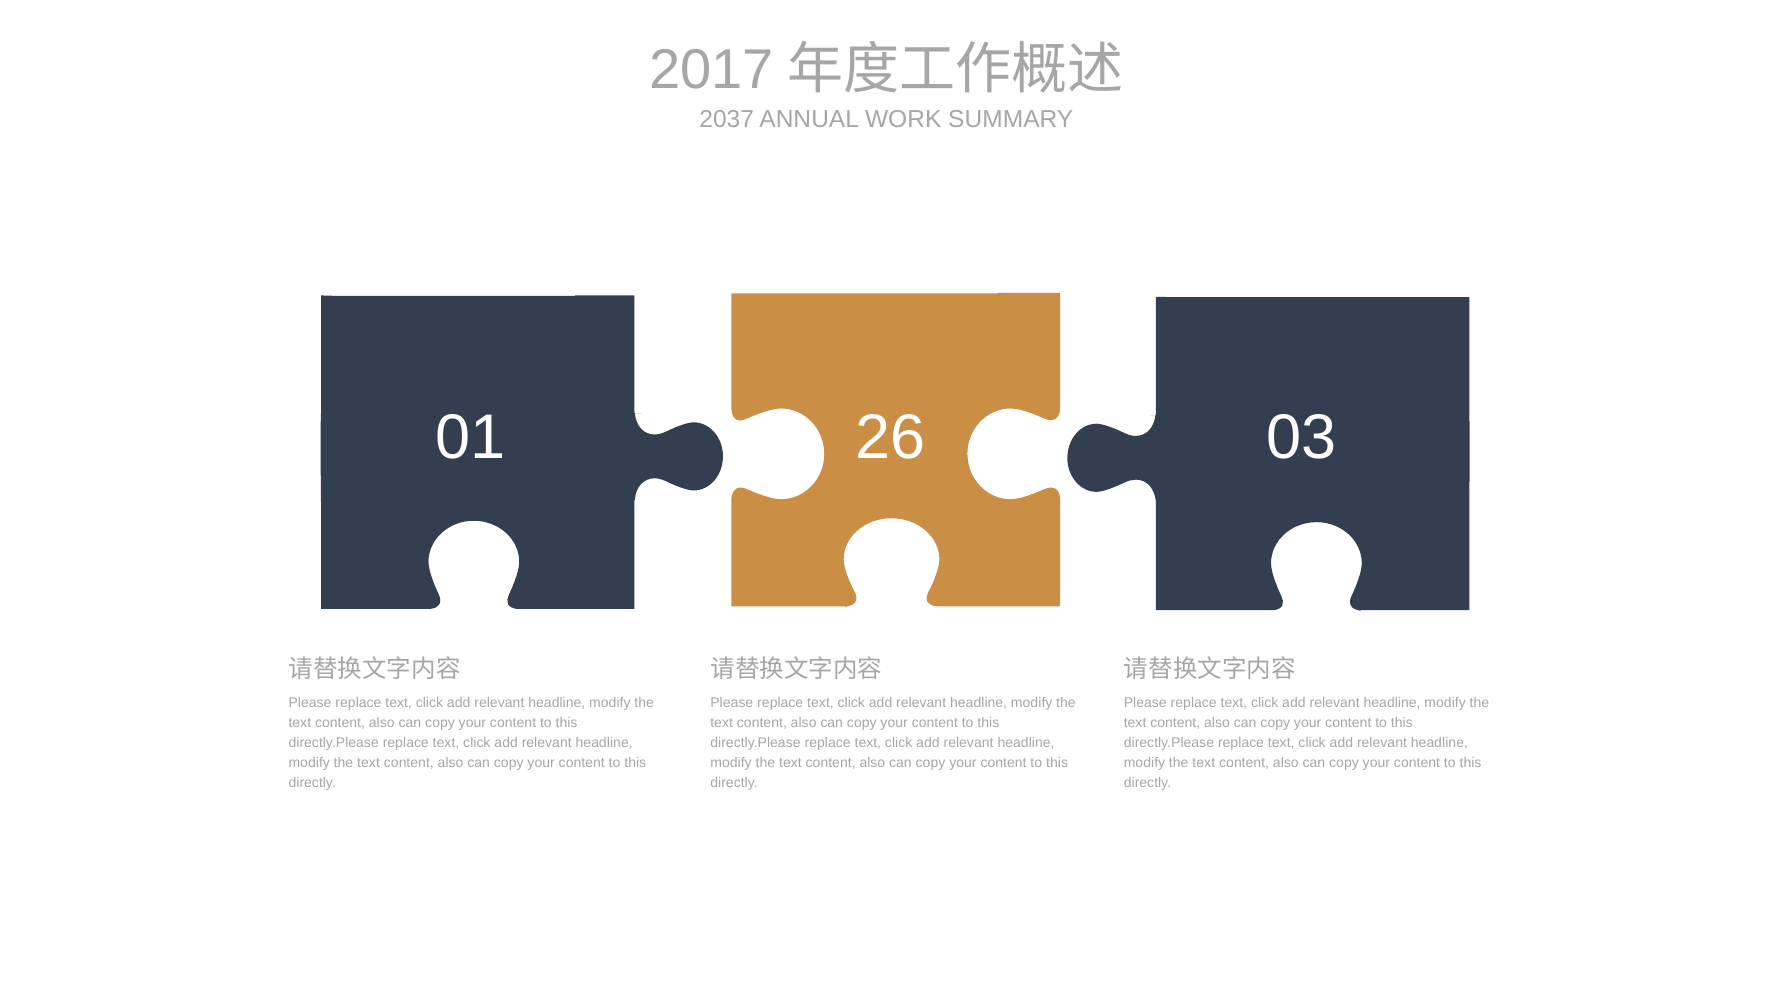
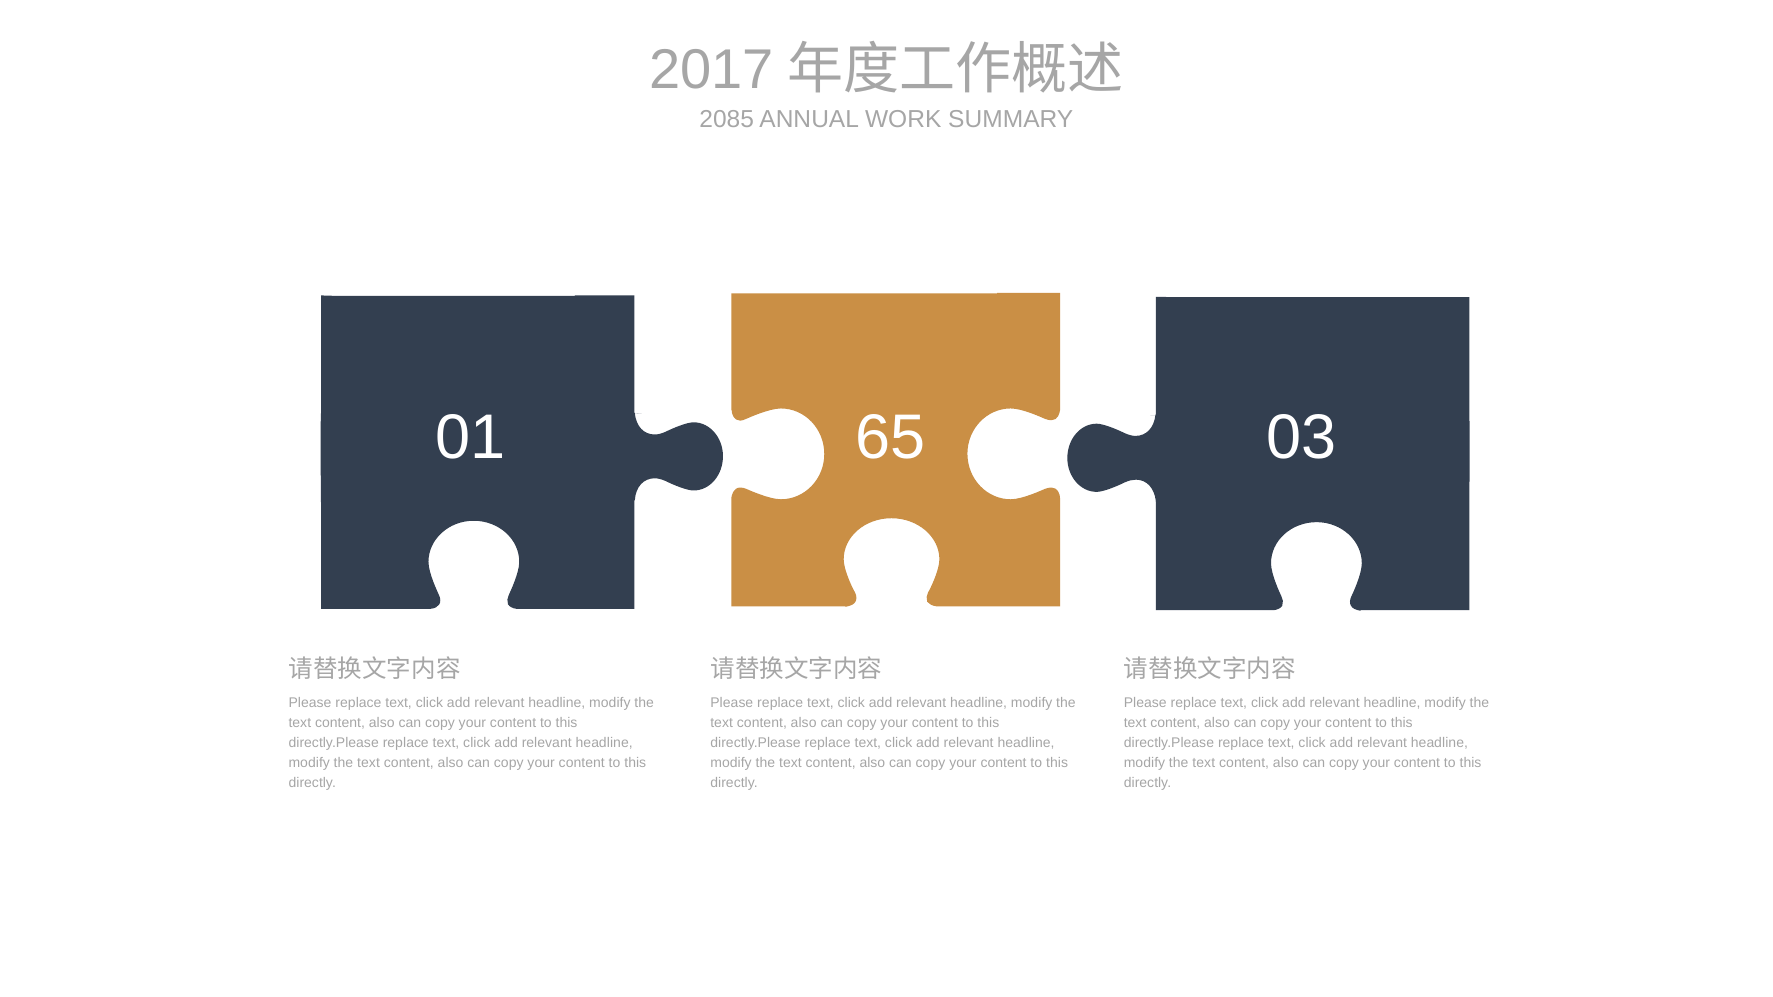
2037: 2037 -> 2085 (727, 119)
26: 26 -> 65 (891, 438)
